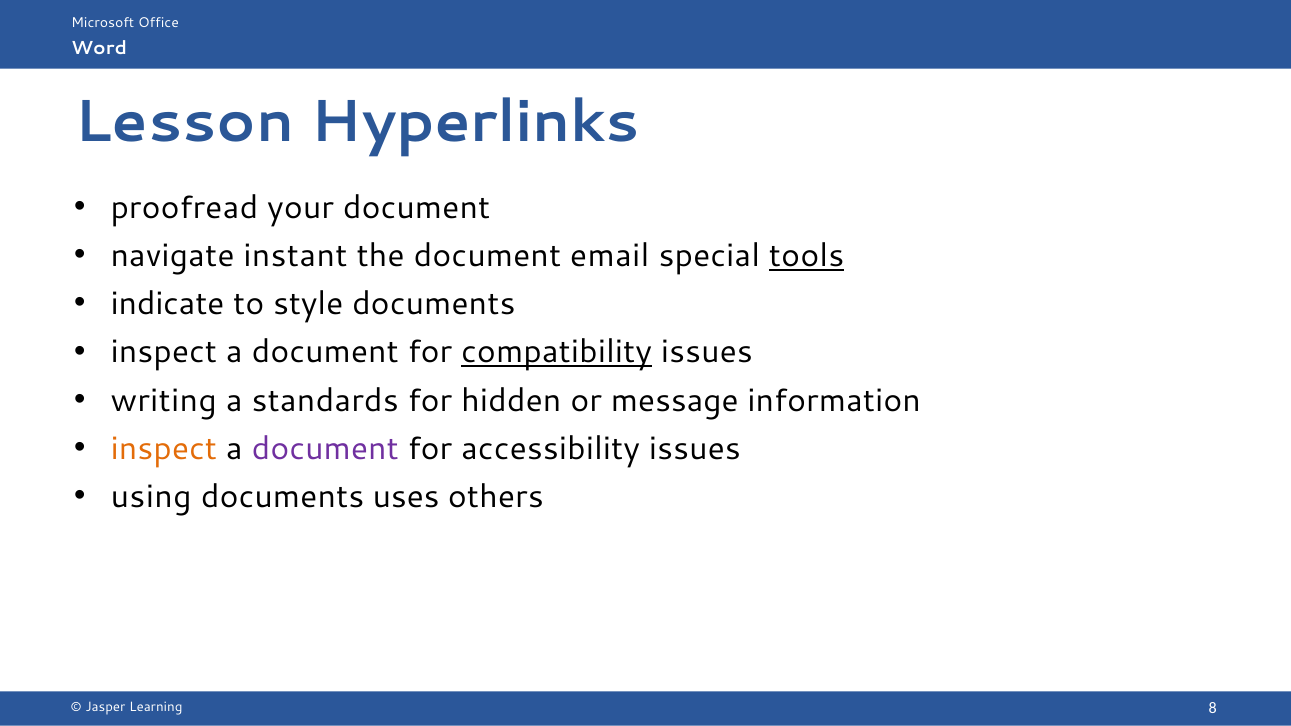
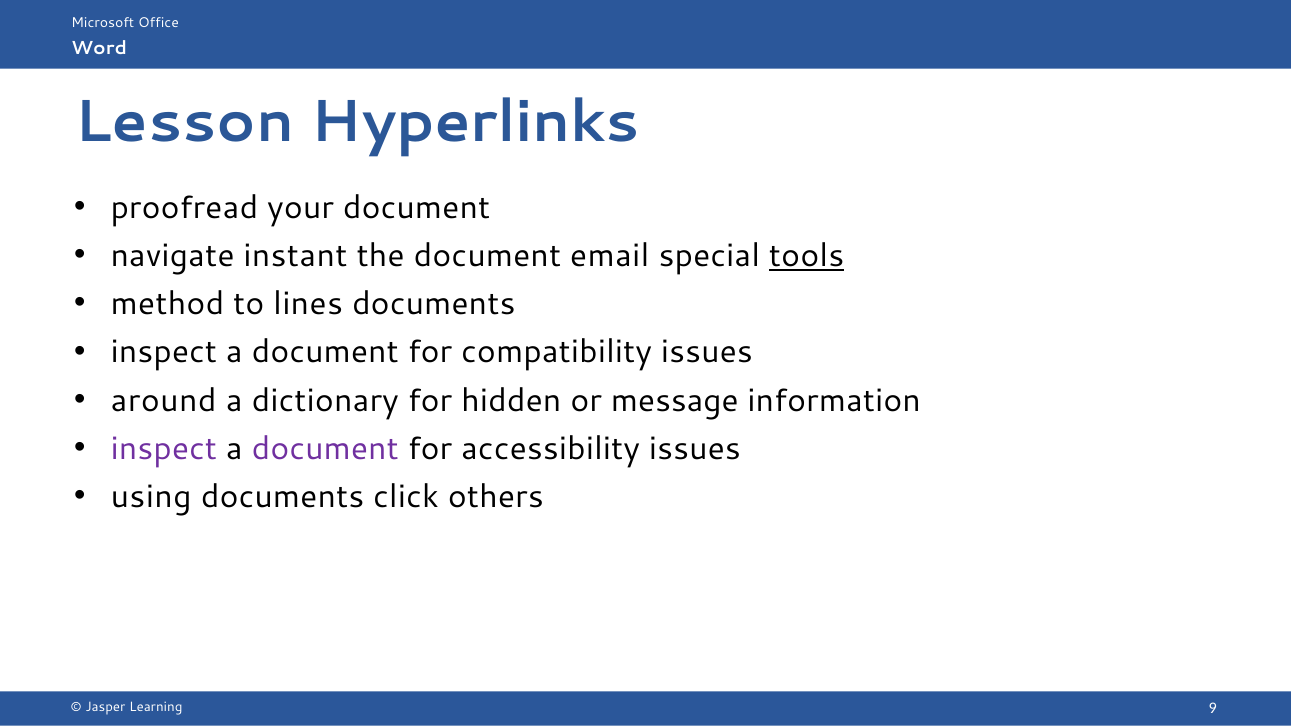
indicate: indicate -> method (167, 304)
style: style -> lines (308, 304)
compatibility underline: present -> none (557, 352)
writing: writing -> around (164, 401)
standards: standards -> dictionary (325, 401)
inspect colour: orange -> purple (164, 449)
uses: uses -> click (406, 497)
8: 8 -> 9 (1213, 708)
